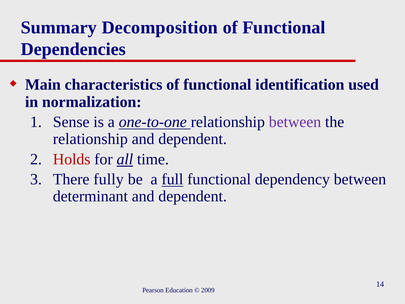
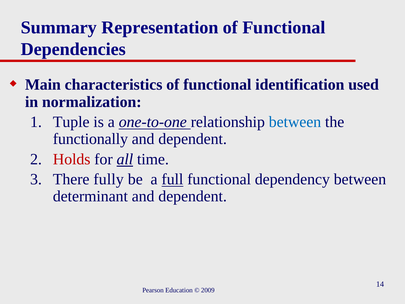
Decomposition: Decomposition -> Representation (160, 28)
Sense: Sense -> Tuple (71, 122)
between colour: purple -> blue (295, 122)
relationship: relationship -> functionally (90, 139)
